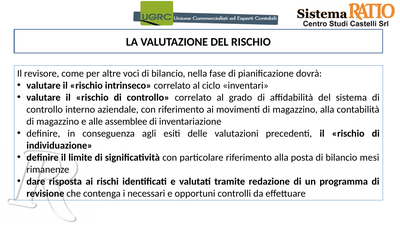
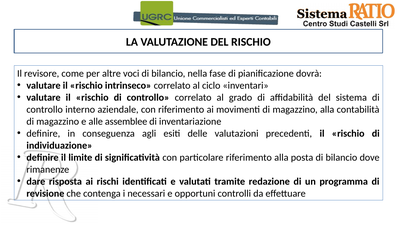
mesi: mesi -> dove (370, 158)
